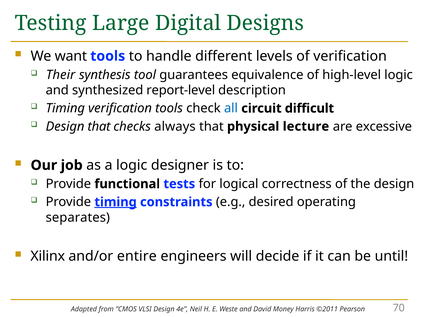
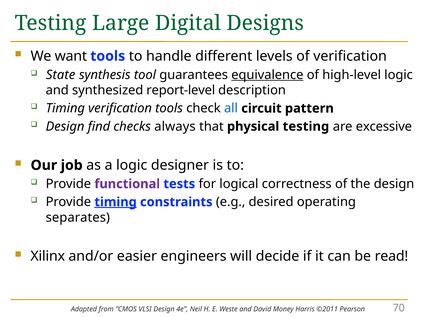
Their: Their -> State (61, 75)
equivalence underline: none -> present (267, 75)
difficult: difficult -> pattern (309, 108)
Design that: that -> find (99, 126)
physical lecture: lecture -> testing (306, 126)
functional colour: black -> purple (127, 184)
entire: entire -> easier (137, 256)
until: until -> read (391, 256)
